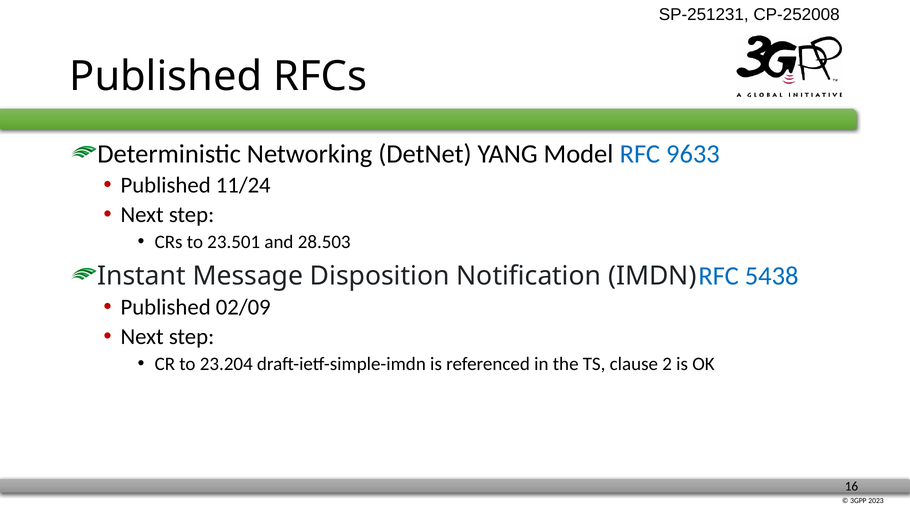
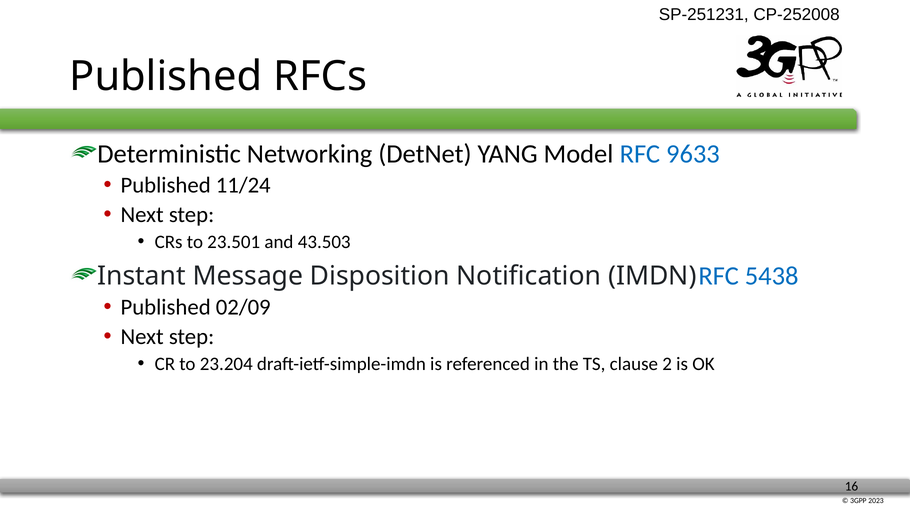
28.503: 28.503 -> 43.503 (324, 242)
